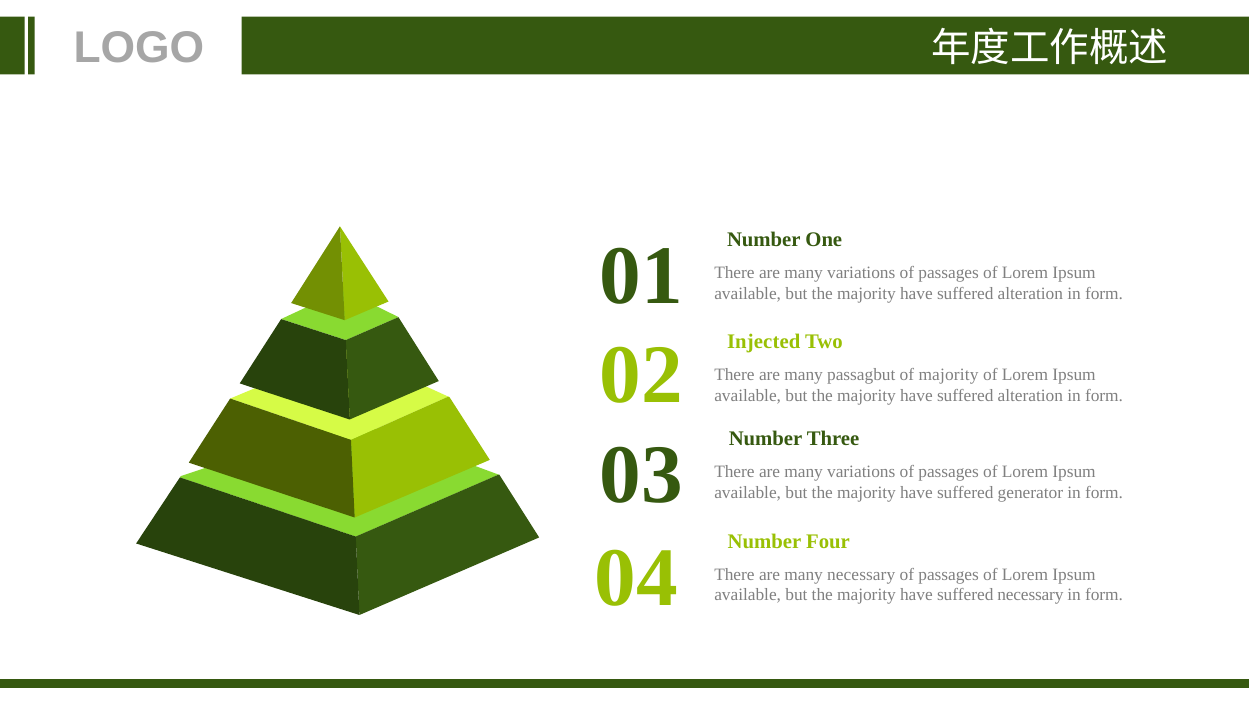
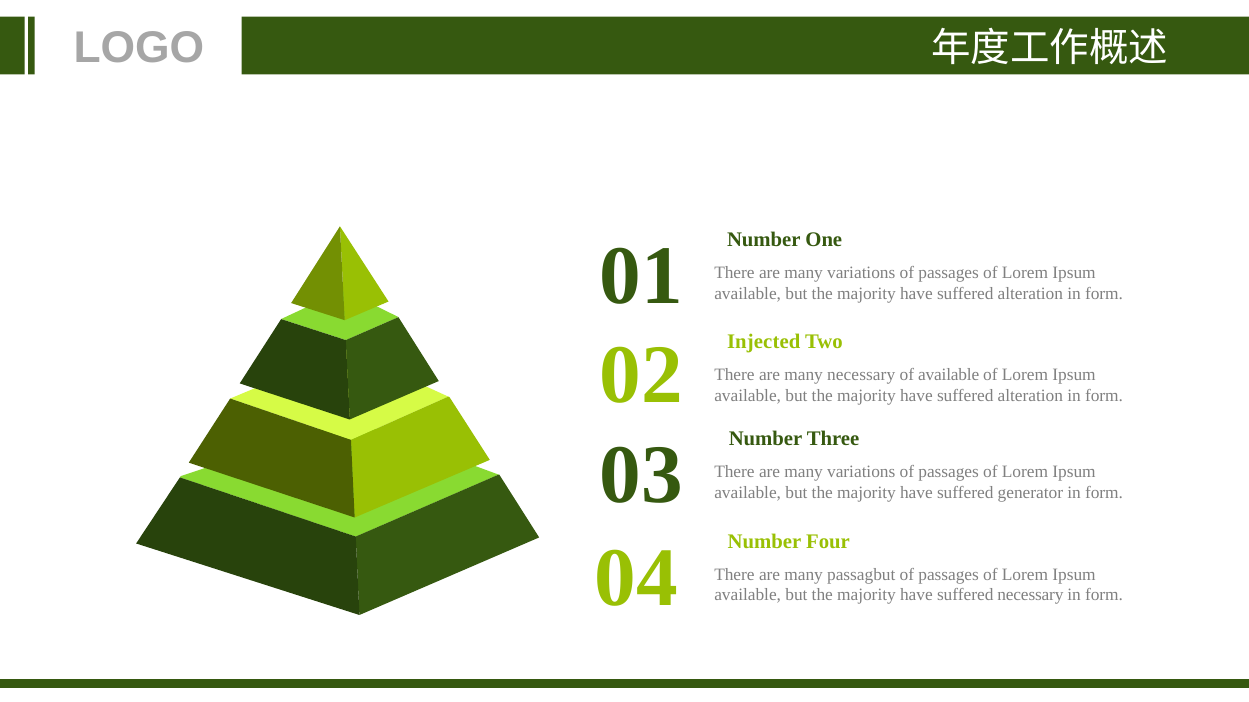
many passagbut: passagbut -> necessary (861, 375)
of majority: majority -> available (949, 375)
many necessary: necessary -> passagbut (861, 575)
